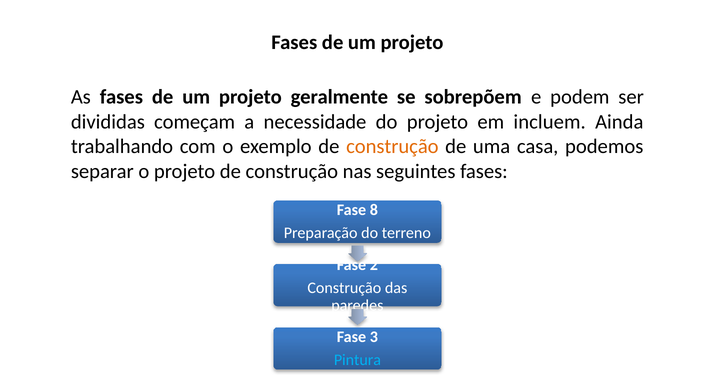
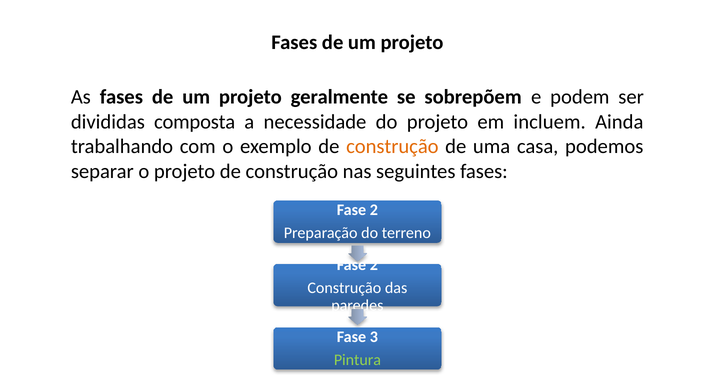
começam: começam -> composta (195, 122)
8: 8 -> 2 (374, 210)
Pintura colour: light blue -> light green (357, 360)
